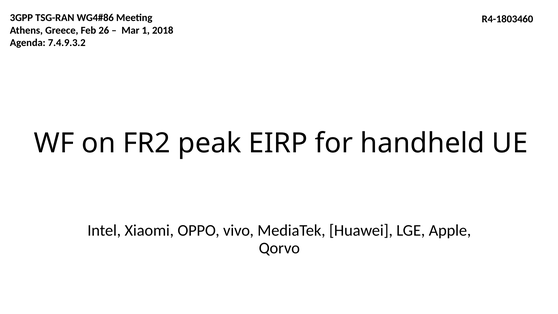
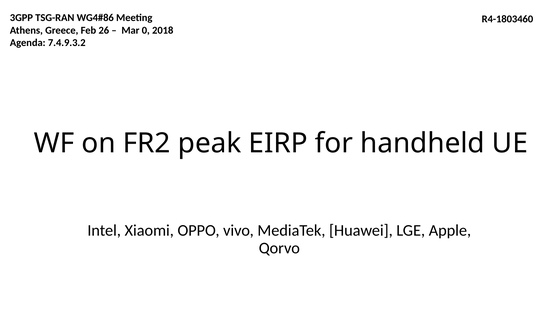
1: 1 -> 0 (146, 30)
